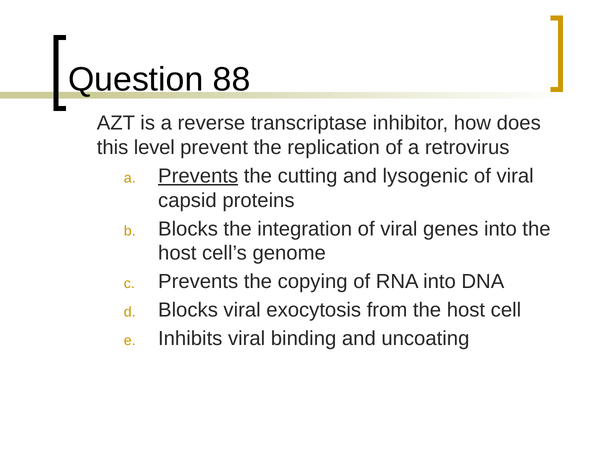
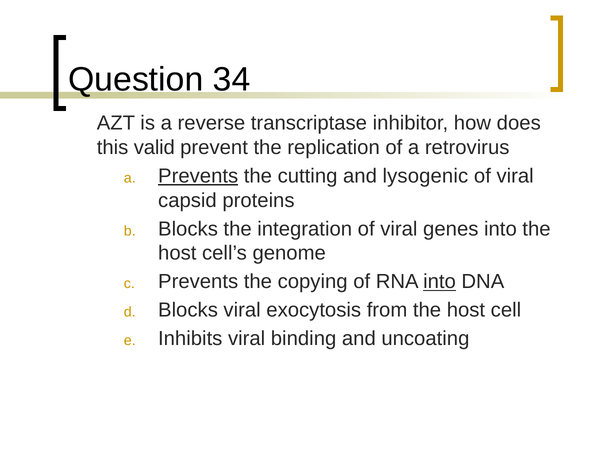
88: 88 -> 34 (232, 80)
level: level -> valid (154, 148)
into underline: none -> present (439, 282)
